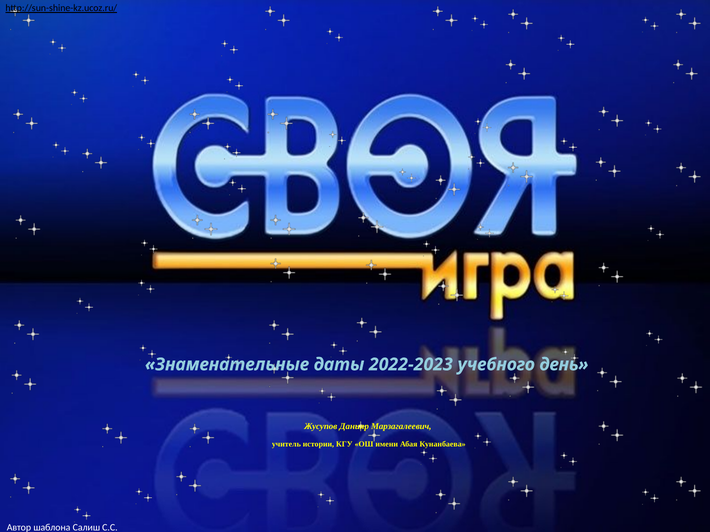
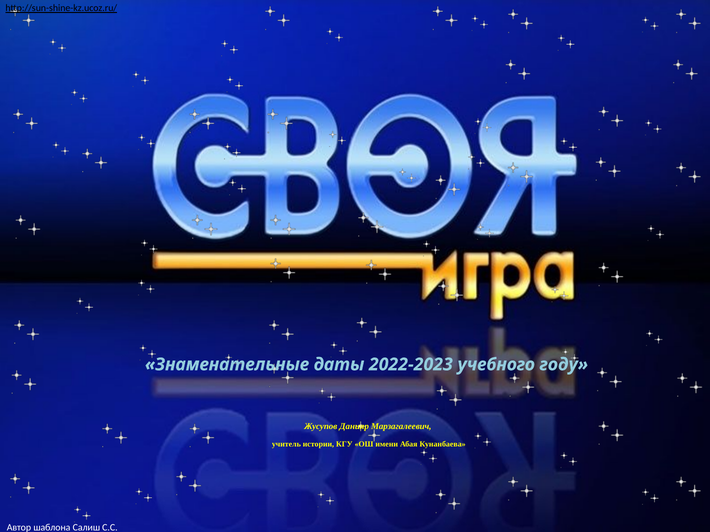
день: день -> году (564, 365)
